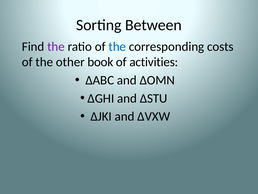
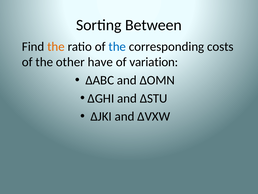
the colour: purple -> orange (56, 46)
book: book -> have (100, 62)
activities: activities -> variation (154, 62)
